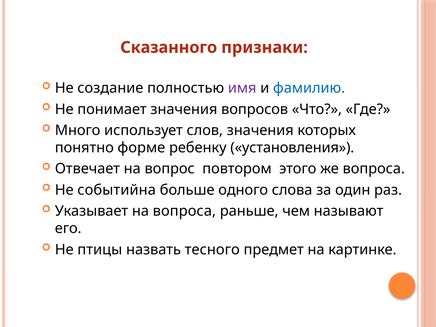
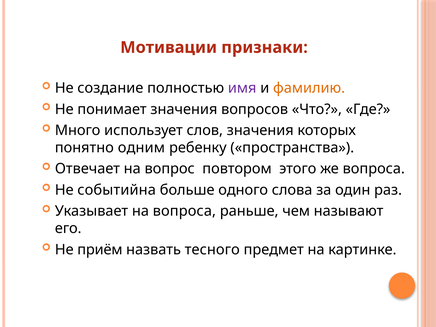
Сказанного: Сказанного -> Мотивации (169, 47)
фамилию colour: blue -> orange (309, 88)
форме: форме -> одним (141, 148)
установления: установления -> пространства (292, 148)
птицы: птицы -> приём (100, 250)
